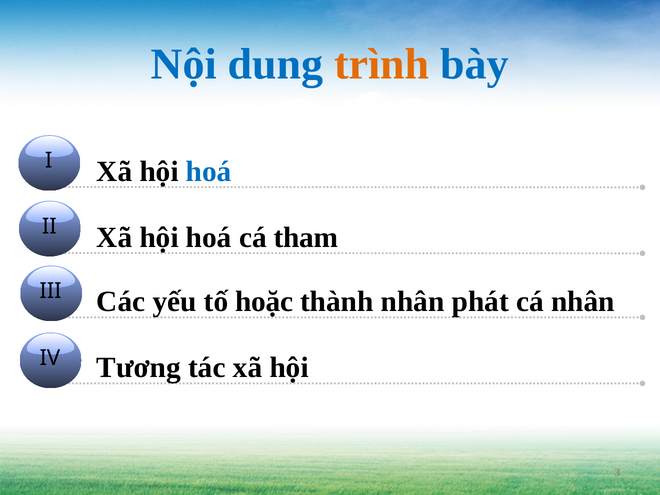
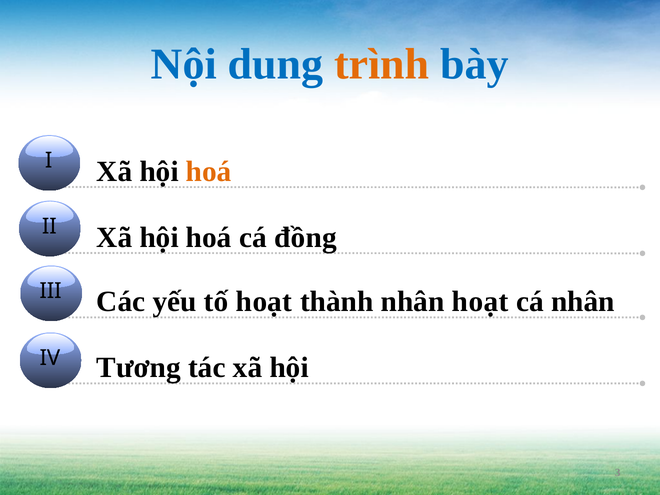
hoá colour: blue -> orange (209, 171)
tham: tham -> đồng (306, 237)
tố hoặc: hoặc -> hoạt (264, 302)
nhân phát: phát -> hoạt (480, 302)
